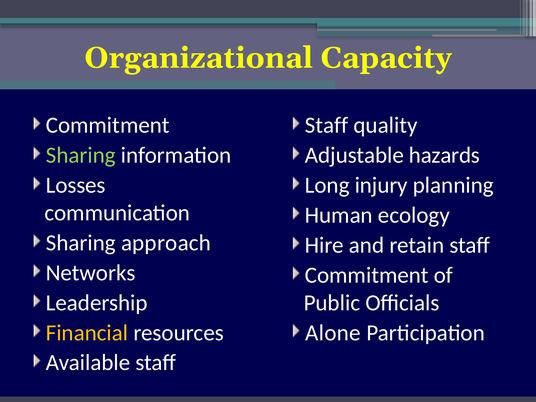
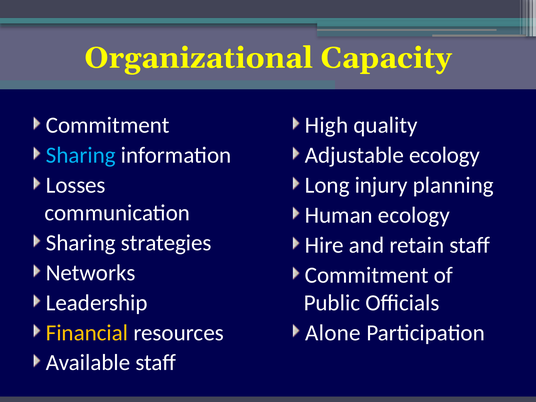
Staff: Staff -> High (326, 125)
Sharing colour: light green -> light blue (81, 155)
Adjustable hazards: hazards -> ecology (444, 155)
approach: approach -> strategies (166, 243)
